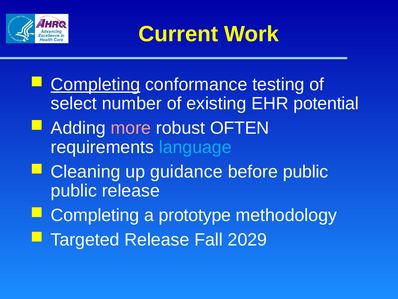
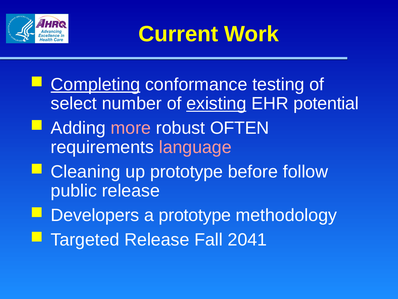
existing underline: none -> present (216, 103)
language colour: light blue -> pink (195, 147)
up guidance: guidance -> prototype (187, 171)
before public: public -> follow (305, 171)
Completing: Completing -> Developers (95, 215)
2029: 2029 -> 2041 (247, 239)
